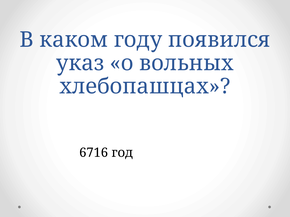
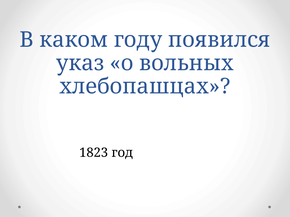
6716: 6716 -> 1823 (94, 153)
